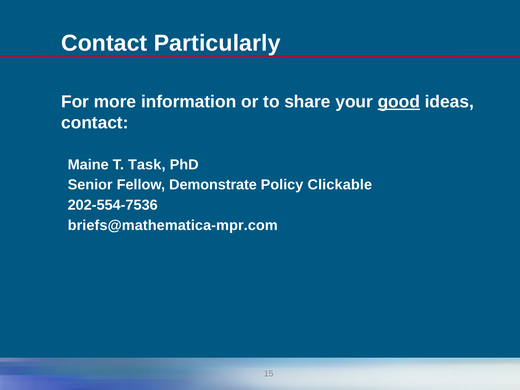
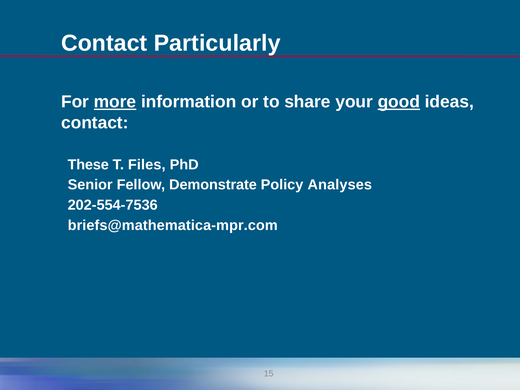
more underline: none -> present (115, 102)
Maine: Maine -> These (88, 165)
Task: Task -> Files (147, 165)
Clickable: Clickable -> Analyses (340, 185)
